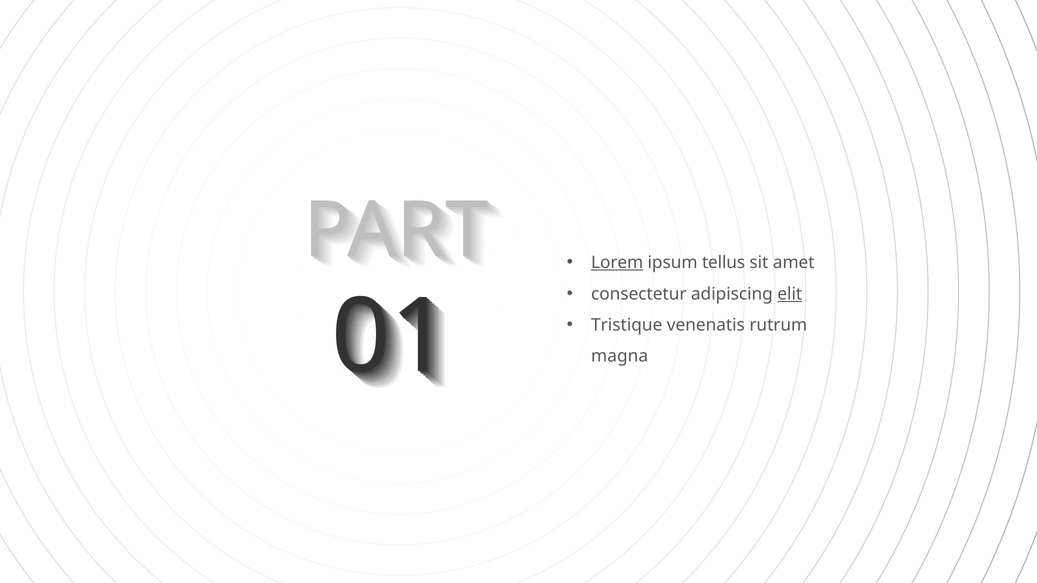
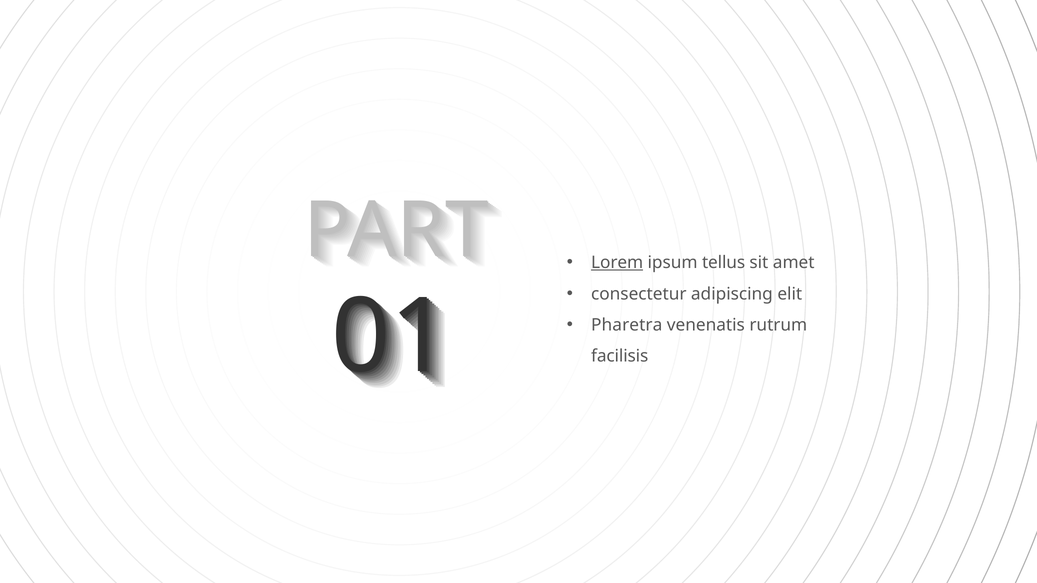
elit underline: present -> none (790, 294)
Tristique: Tristique -> Pharetra (627, 325)
magna: magna -> facilisis (620, 356)
